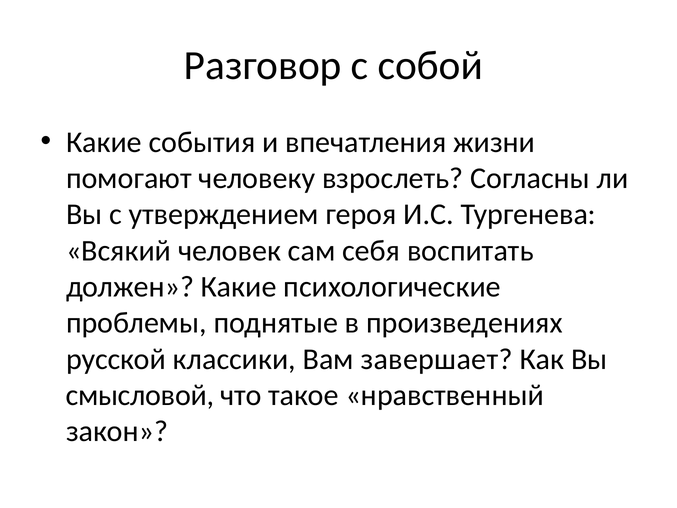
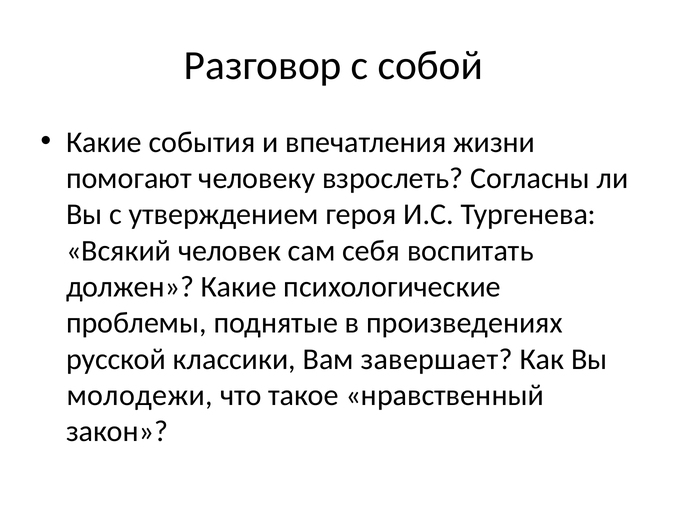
смысловой: смысловой -> молодежи (140, 395)
